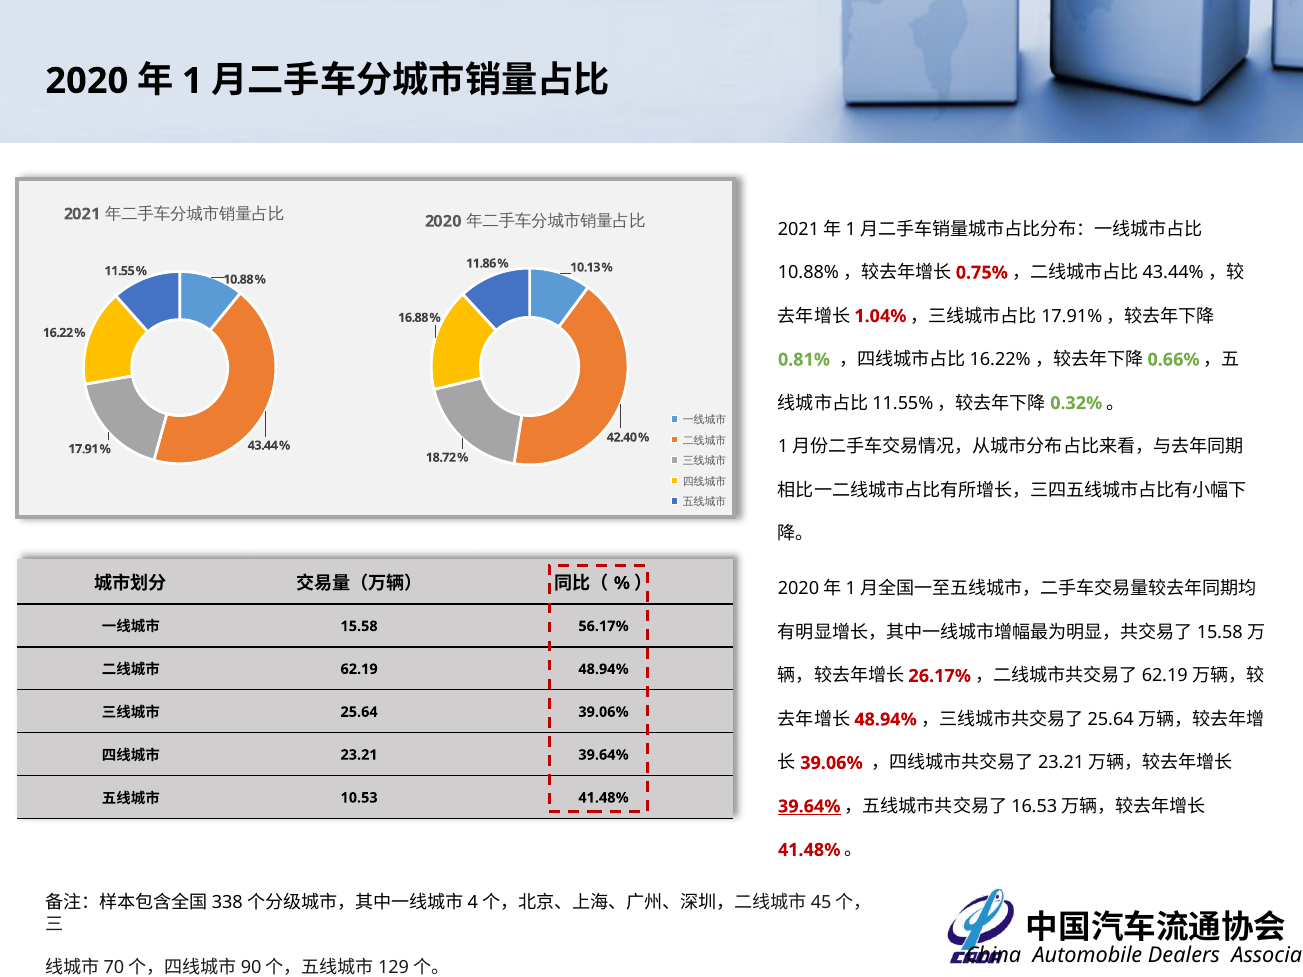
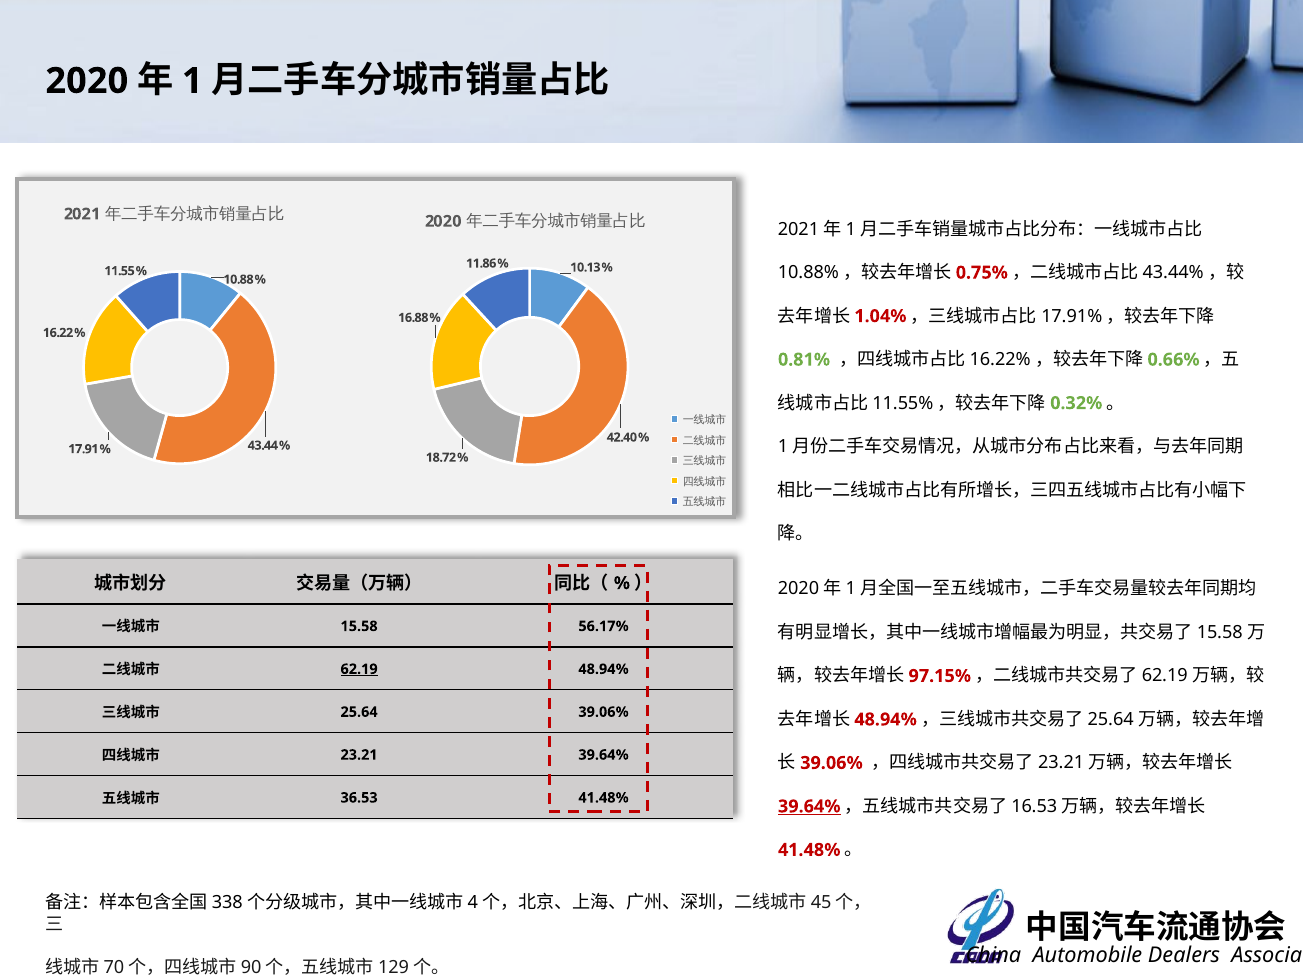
62.19 underline: none -> present (359, 669)
26.17%: 26.17% -> 97.15% (940, 676)
10.53: 10.53 -> 36.53 (359, 798)
